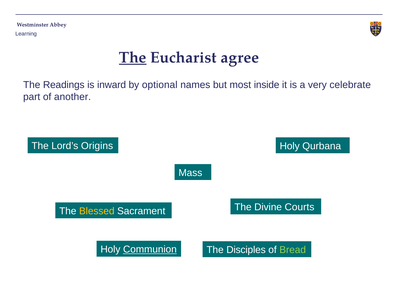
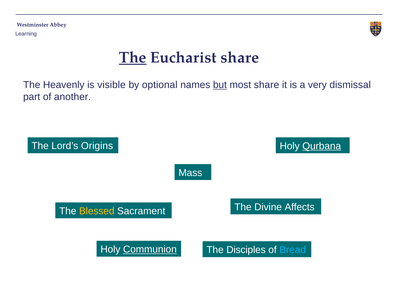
Eucharist agree: agree -> share (240, 57)
Readings: Readings -> Heavenly (64, 85)
inward: inward -> visible (111, 85)
but underline: none -> present (220, 85)
most inside: inside -> share (267, 85)
celebrate: celebrate -> dismissal (350, 85)
Qurbana underline: none -> present (322, 146)
Courts: Courts -> Affects (300, 207)
Bread colour: light green -> light blue (293, 250)
